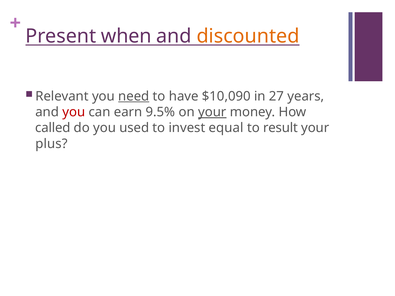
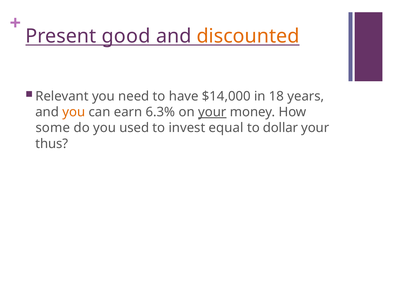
when: when -> good (126, 36)
need underline: present -> none (134, 96)
$10,090: $10,090 -> $14,000 (226, 96)
27: 27 -> 18 (276, 96)
you colour: red -> orange (74, 112)
9.5%: 9.5% -> 6.3% (160, 112)
called: called -> some (53, 128)
result: result -> dollar (280, 128)
plus: plus -> thus (52, 144)
